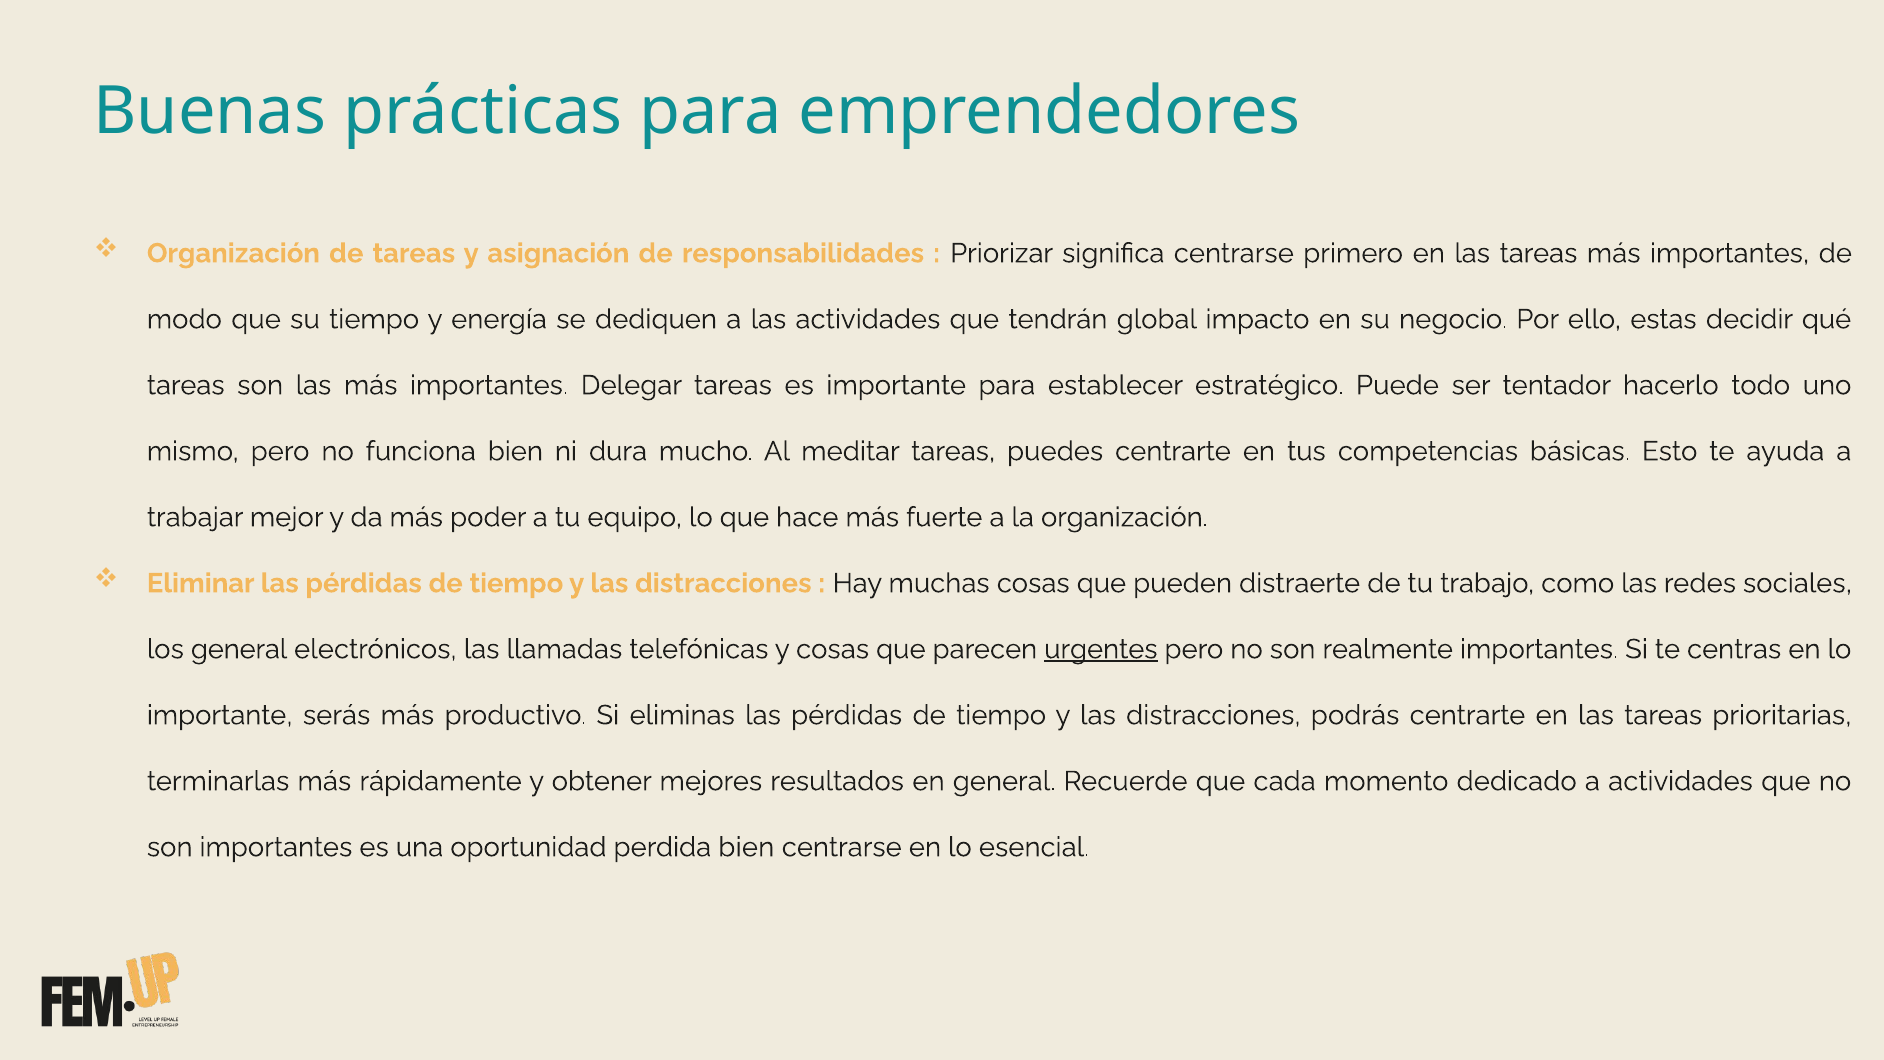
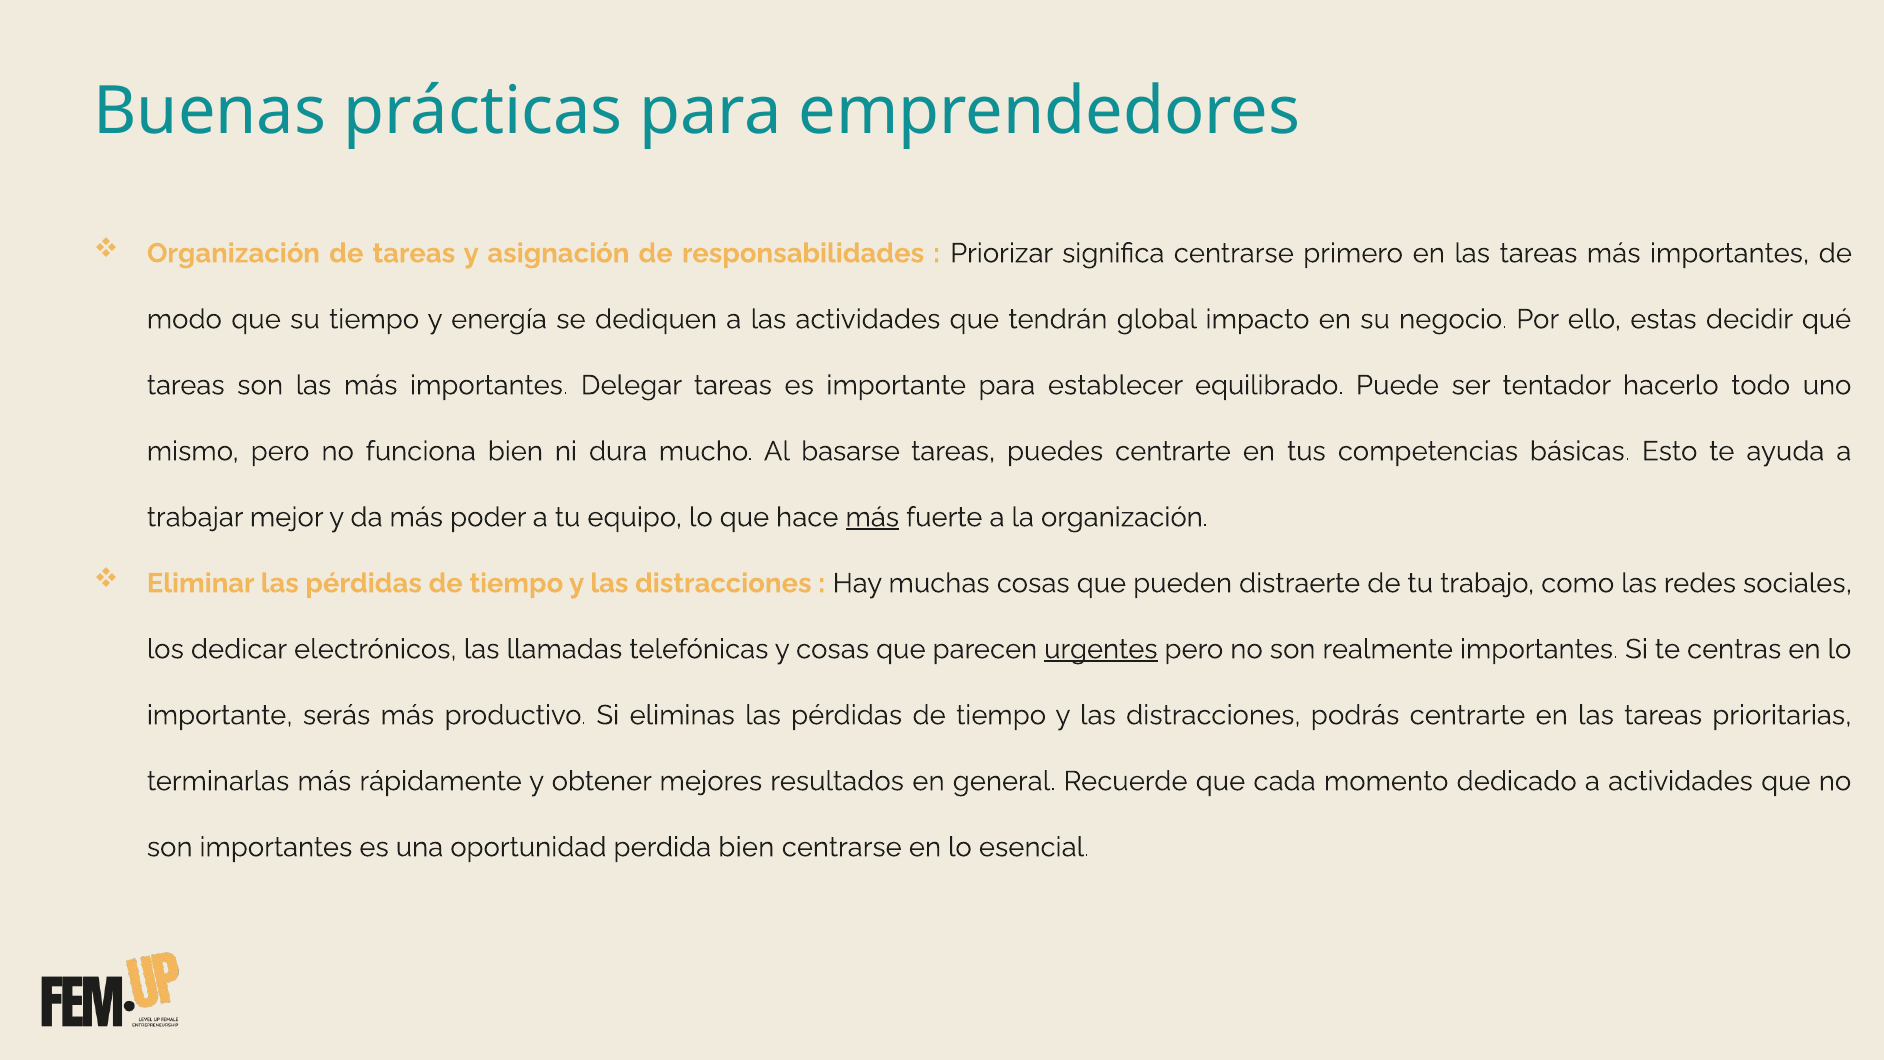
estratégico: estratégico -> equilibrado (1269, 385)
meditar: meditar -> basarse (851, 451)
más underline: none -> present (872, 517)
los general: general -> dedicar (239, 649)
